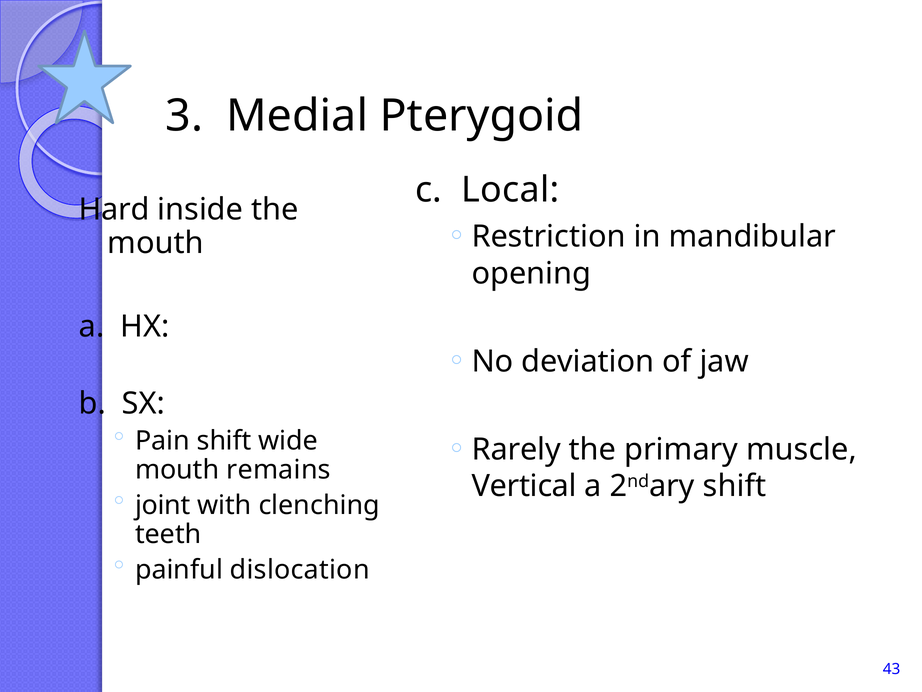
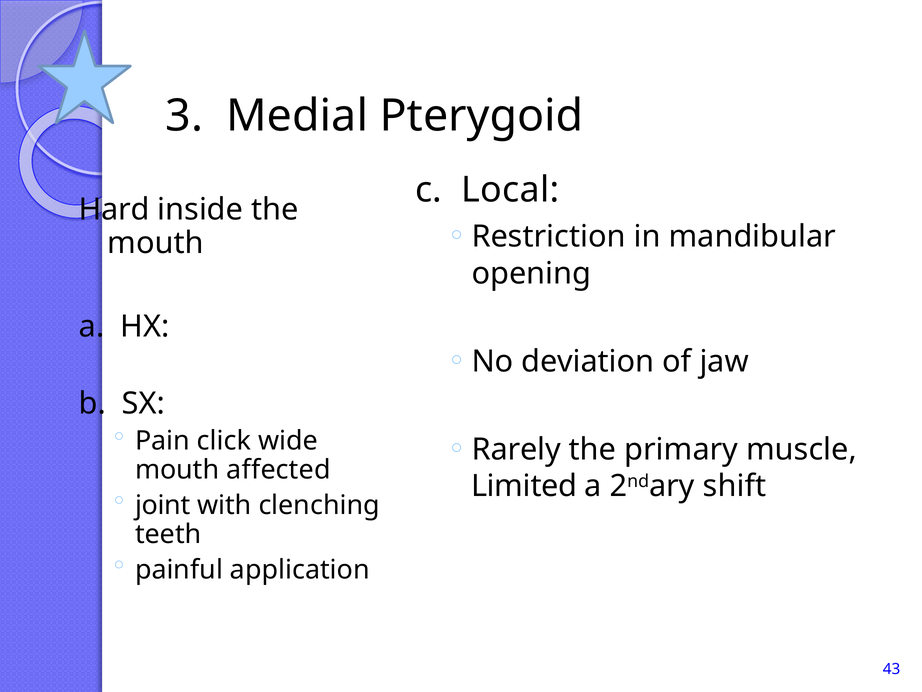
Pain shift: shift -> click (224, 440)
remains: remains -> affected (279, 469)
Vertical: Vertical -> Limited (524, 486)
dislocation: dislocation -> application (300, 569)
